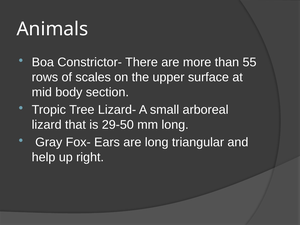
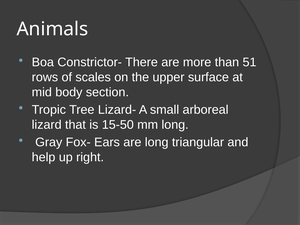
55: 55 -> 51 (250, 62)
29-50: 29-50 -> 15-50 (118, 125)
